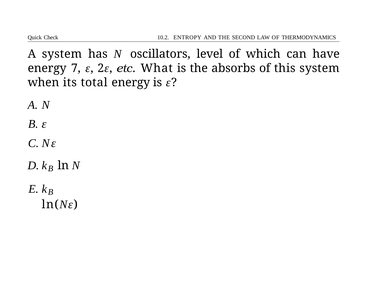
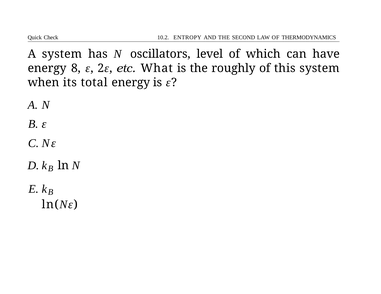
7: 7 -> 8 (76, 68)
absorbs: absorbs -> roughly (233, 68)
